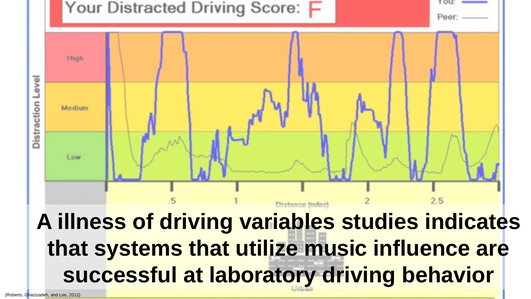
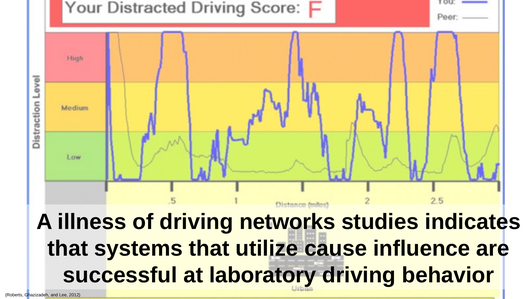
variables: variables -> networks (287, 222)
music: music -> cause (336, 248)
